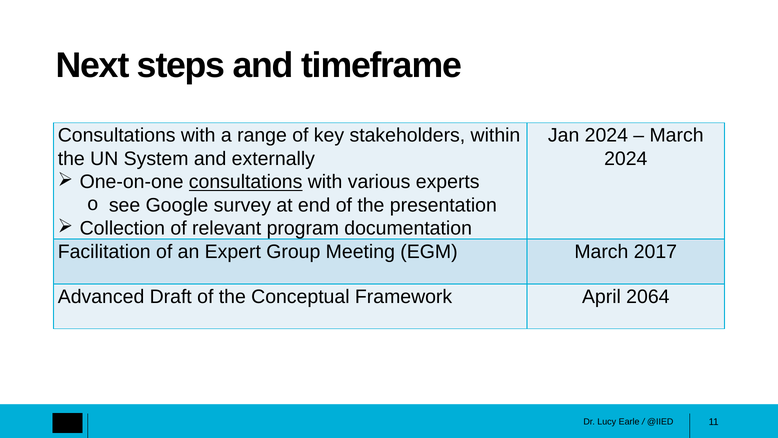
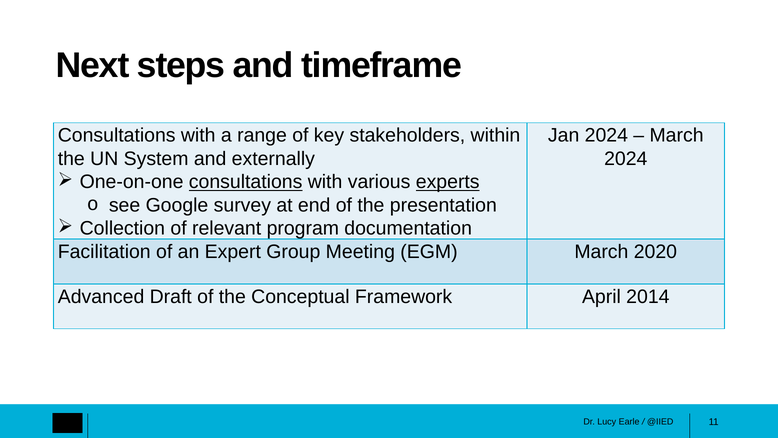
experts underline: none -> present (448, 182)
2017: 2017 -> 2020 (655, 251)
2064: 2064 -> 2014 (648, 296)
